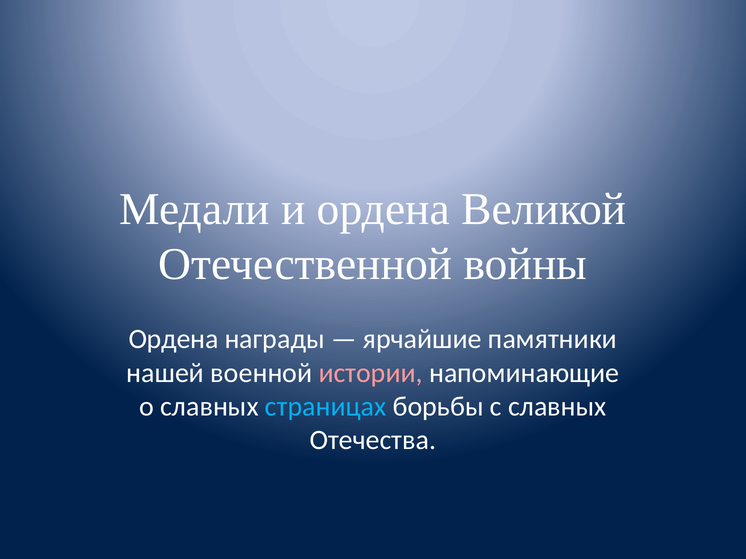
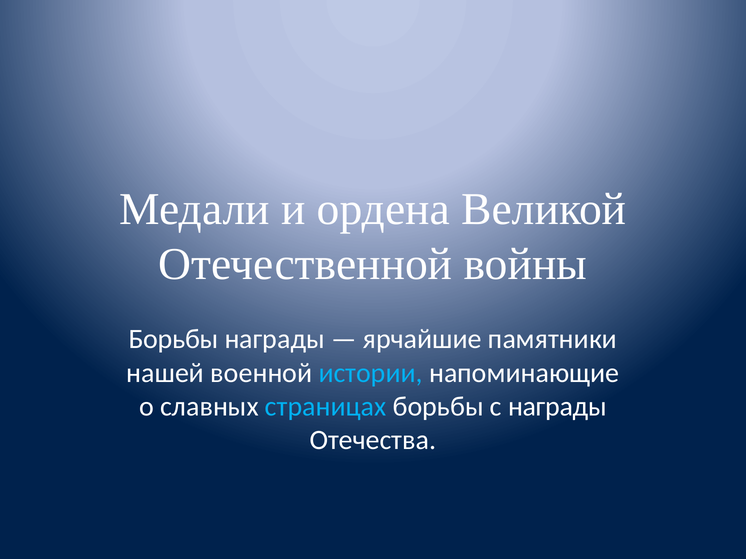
Ордена: Ордена -> Борьбы (174, 340)
истории colour: pink -> light blue (371, 373)
с славных: славных -> награды (557, 407)
